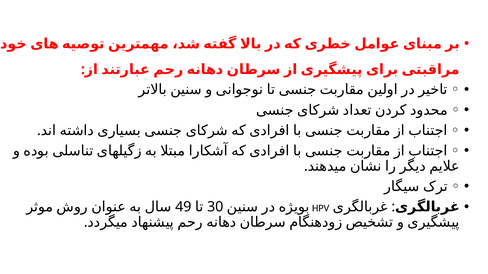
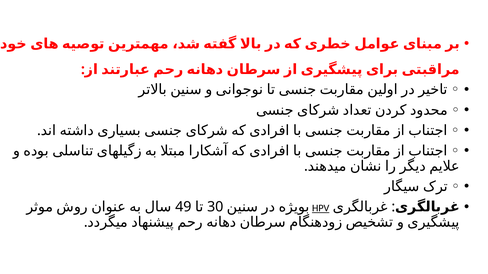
HPV underline: none -> present (321, 209)
